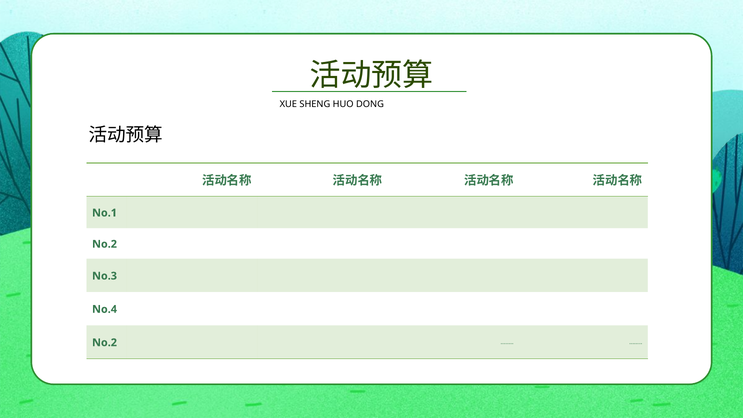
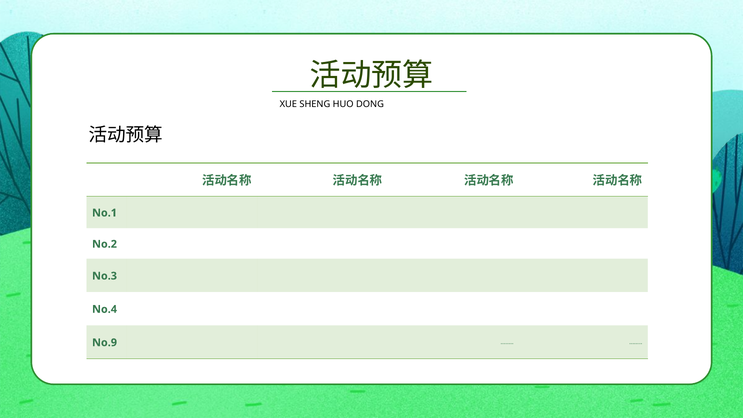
No.2: No.2 -> No.9 (105, 343)
